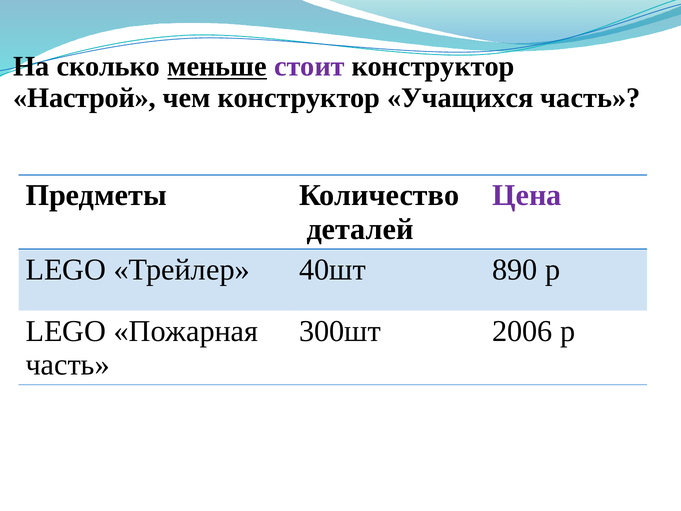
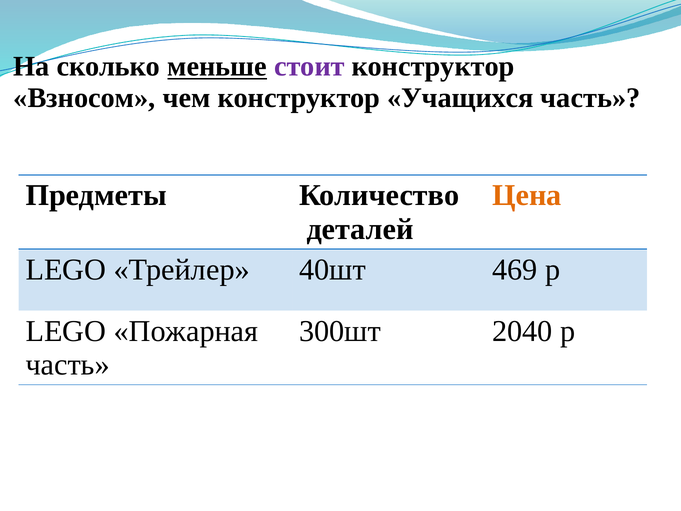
Настрой: Настрой -> Взносом (84, 98)
Цена colour: purple -> orange (527, 195)
890: 890 -> 469 (515, 269)
2006: 2006 -> 2040 (522, 331)
